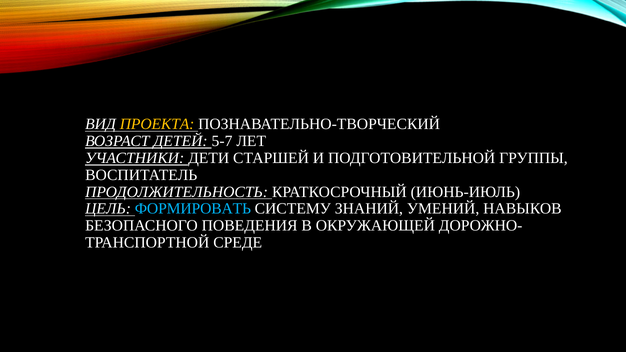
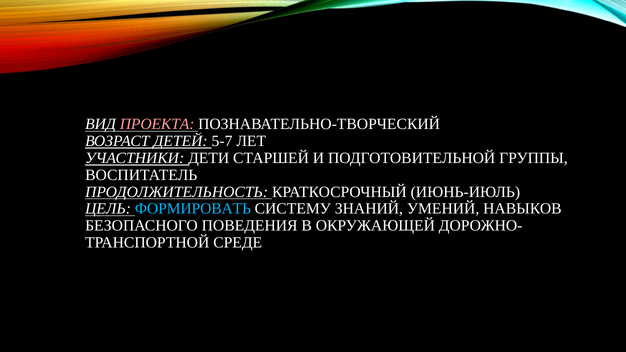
ПРОЕКТА colour: yellow -> pink (157, 124)
